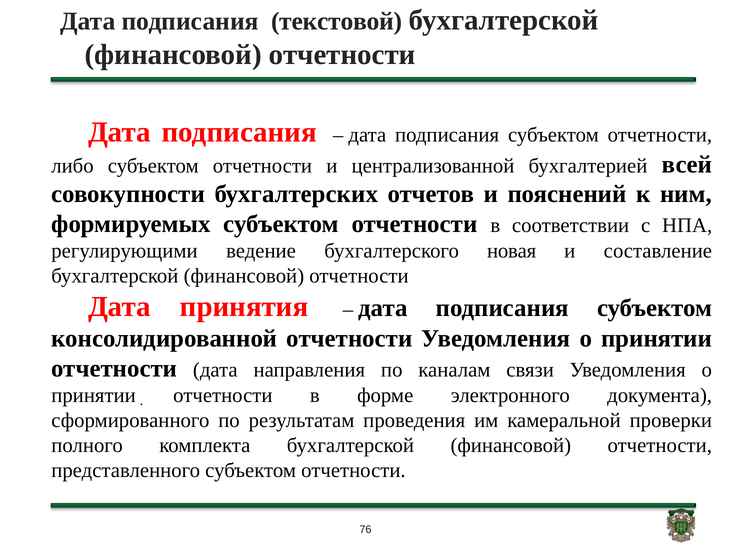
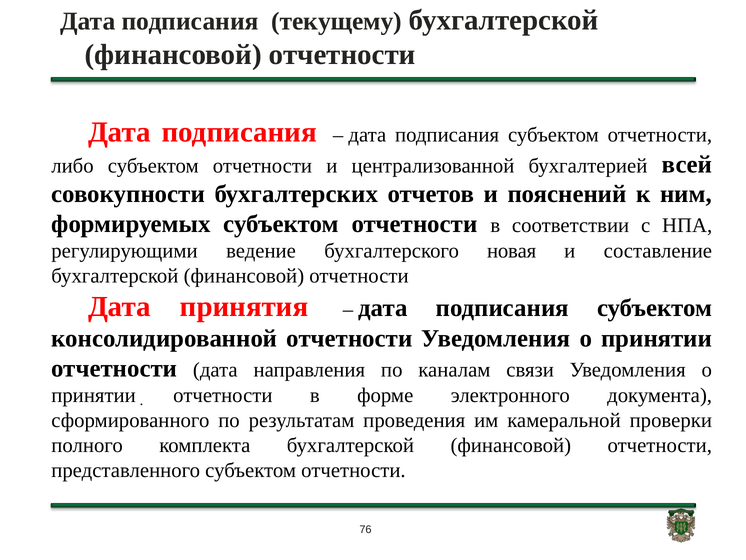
текстовой: текстовой -> текущему (337, 21)
